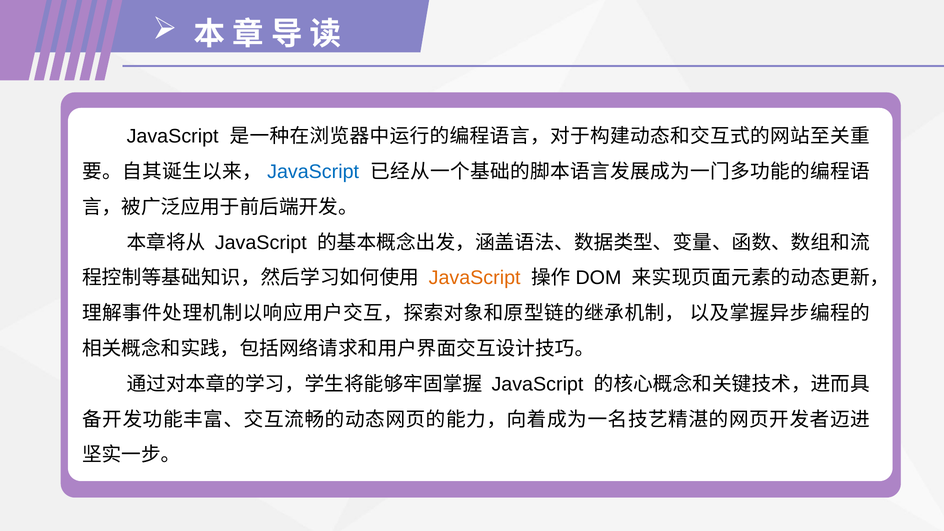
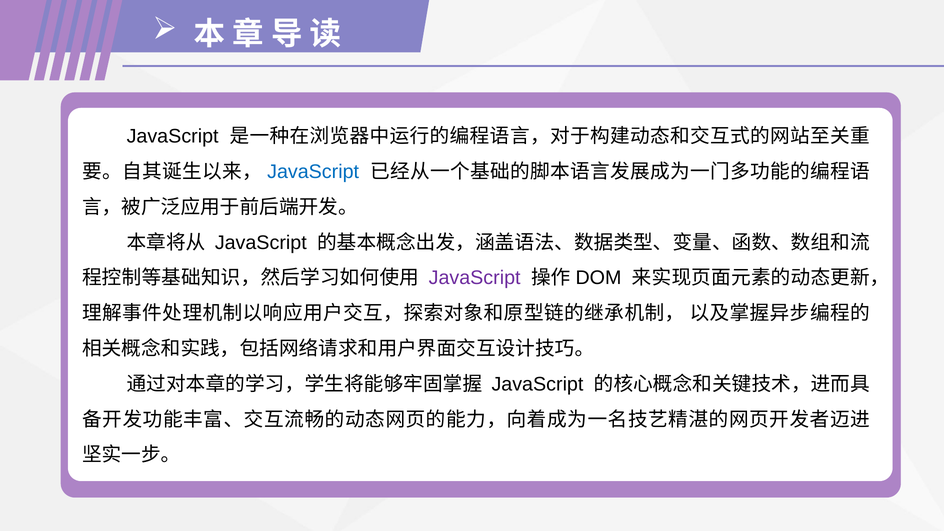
JavaScript colour: orange -> purple (475, 278)
